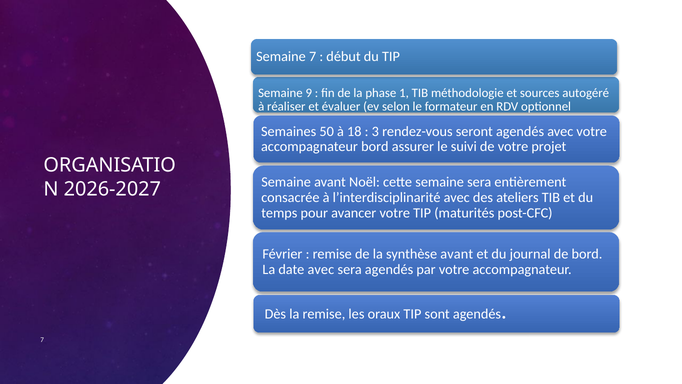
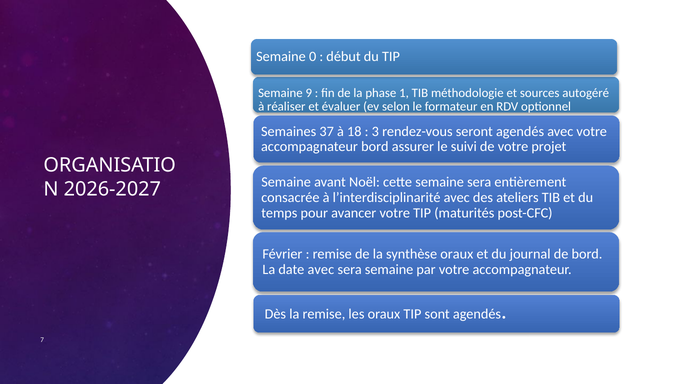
Semaine 7: 7 -> 0 (313, 57)
50: 50 -> 37 (327, 131)
synthèse avant: avant -> oraux (457, 254)
sera agendés: agendés -> semaine (389, 269)
